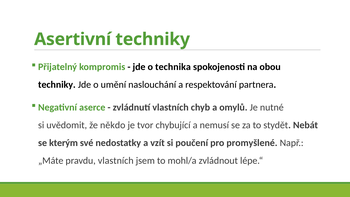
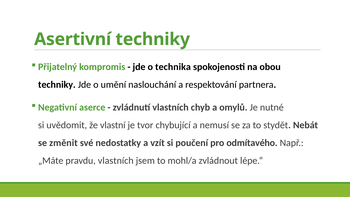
někdo: někdo -> vlastní (113, 125)
kterým: kterým -> změnit (63, 143)
promyšlené: promyšlené -> odmítavého (252, 143)
